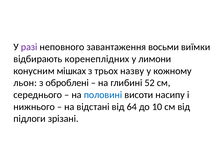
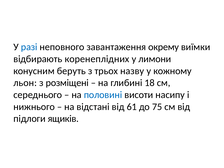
разі colour: purple -> blue (29, 47)
восьми: восьми -> окрему (164, 47)
мішках: мішках -> беруть (71, 71)
оброблені: оброблені -> розміщені (67, 83)
52: 52 -> 18 (150, 83)
64: 64 -> 61 (132, 107)
10: 10 -> 75 (157, 107)
зрізані: зрізані -> ящиків (63, 119)
